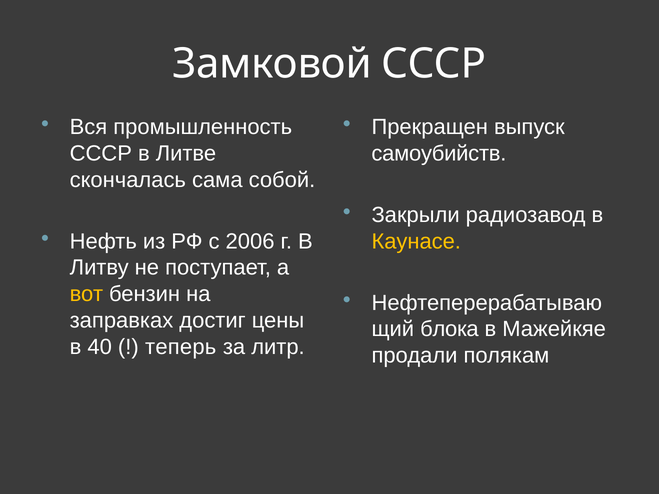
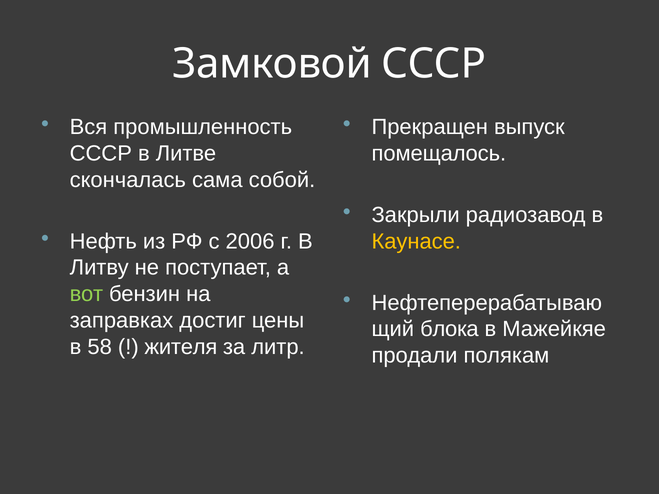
самоубийств: самоубийств -> помещалось (439, 154)
вот colour: yellow -> light green (86, 294)
40: 40 -> 58 (100, 347)
теперь: теперь -> жителя (181, 347)
